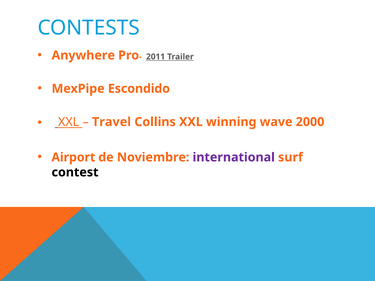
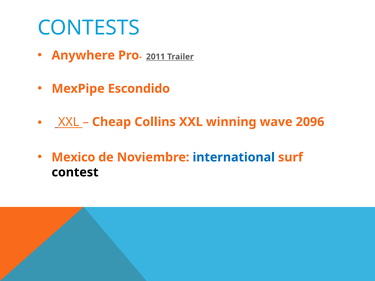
Travel: Travel -> Cheap (112, 122)
2000: 2000 -> 2096 (310, 122)
Airport: Airport -> Mexico (73, 157)
international colour: purple -> blue (234, 157)
